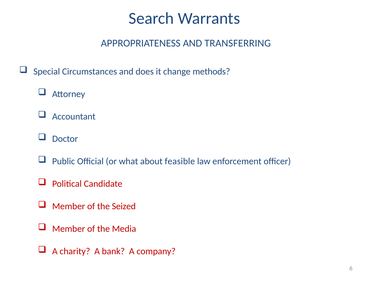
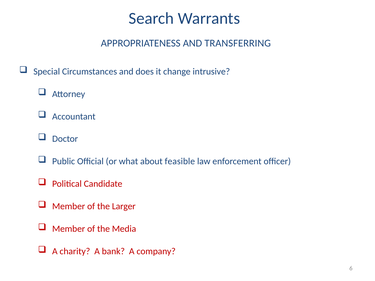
methods: methods -> intrusive (211, 72)
Seized: Seized -> Larger (124, 207)
